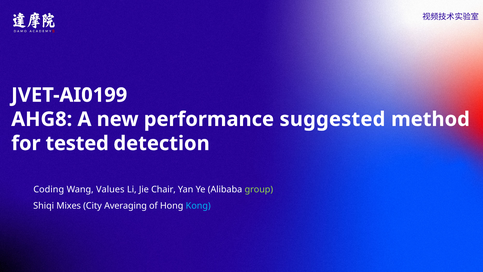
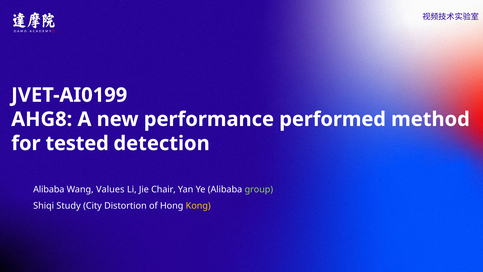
suggested: suggested -> performed (333, 119)
Coding: Coding -> Alibaba (49, 189)
Mixes: Mixes -> Study (69, 205)
Averaging: Averaging -> Distortion (125, 205)
Kong colour: light blue -> yellow (198, 205)
